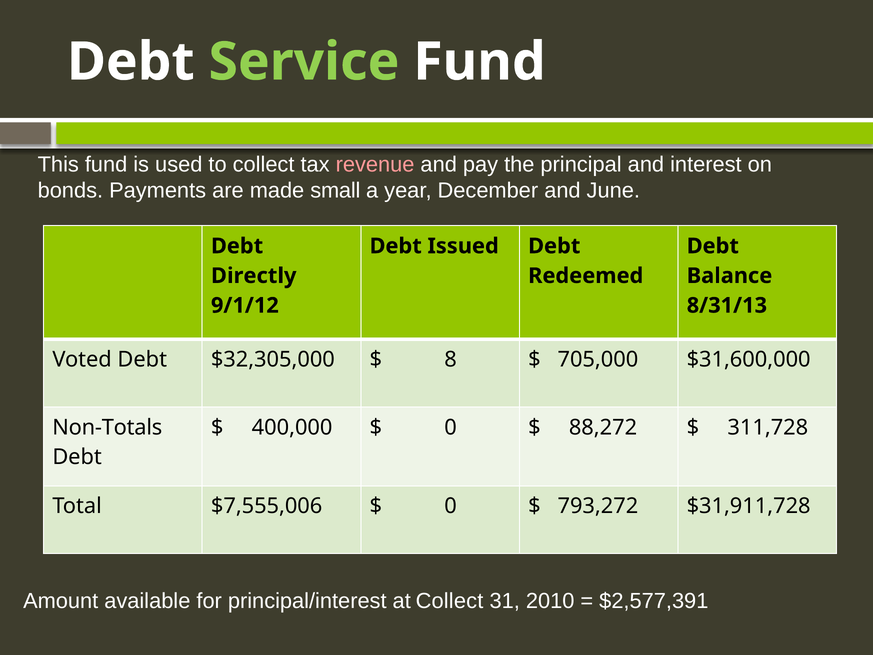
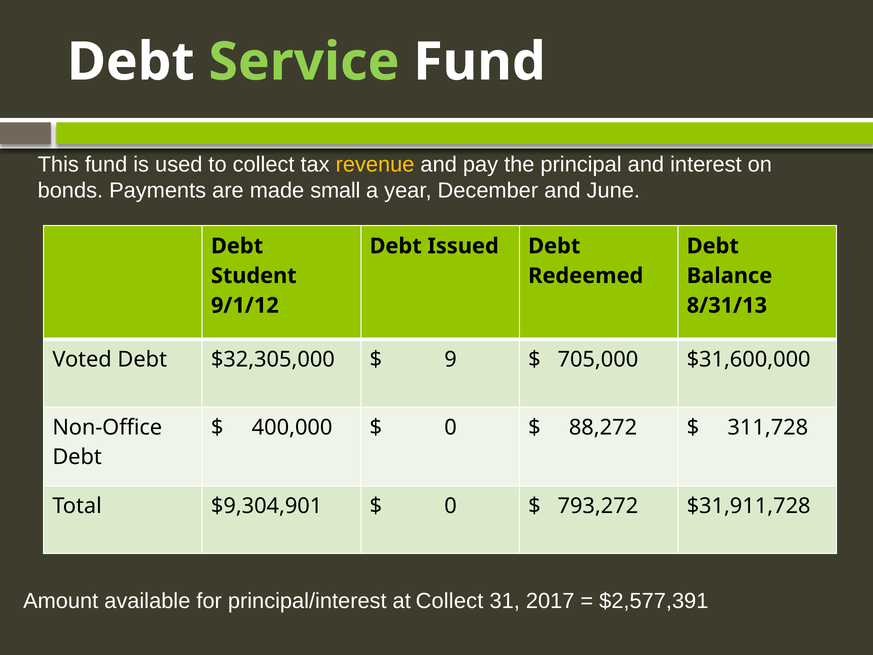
revenue colour: pink -> yellow (375, 164)
Directly: Directly -> Student (254, 276)
8: 8 -> 9 (451, 359)
Non-Totals: Non-Totals -> Non-Office (107, 427)
$7,555,006: $7,555,006 -> $9,304,901 (267, 506)
2010: 2010 -> 2017 (550, 601)
